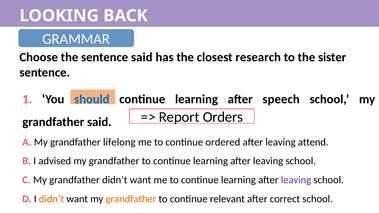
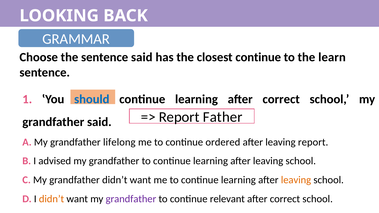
closest research: research -> continue (258, 57)
sister: sister -> learn (332, 57)
learning after speech: speech -> correct (281, 99)
Orders: Orders -> Father (223, 117)
leaving attend: attend -> report (313, 142)
leaving colour: purple -> orange (296, 180)
grandfather colour: orange -> purple (131, 199)
